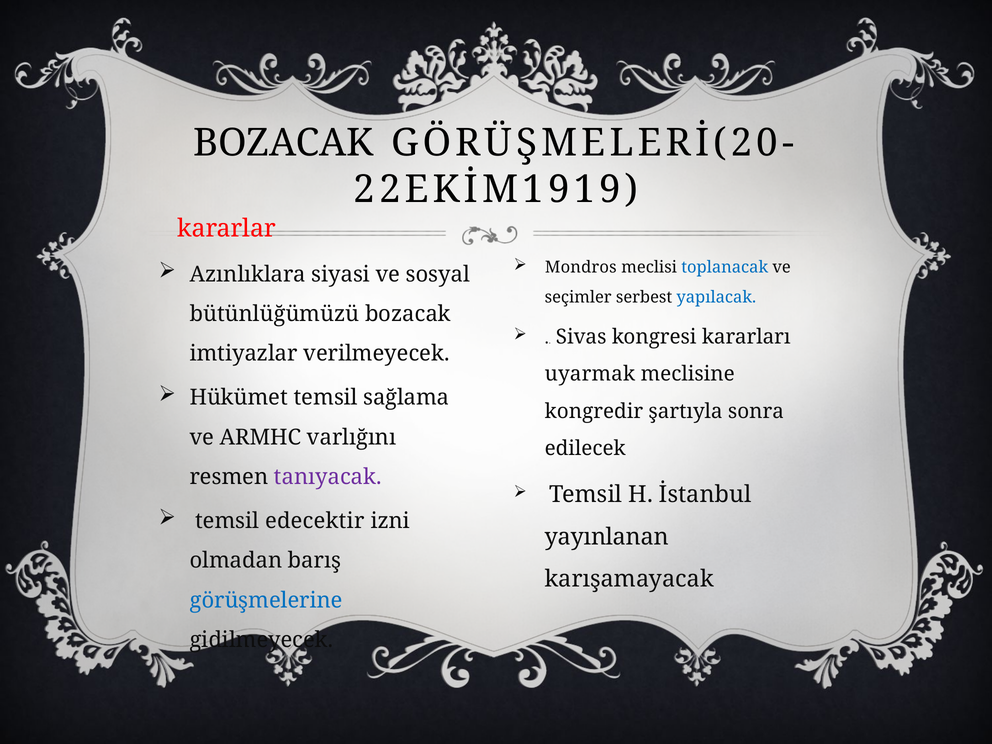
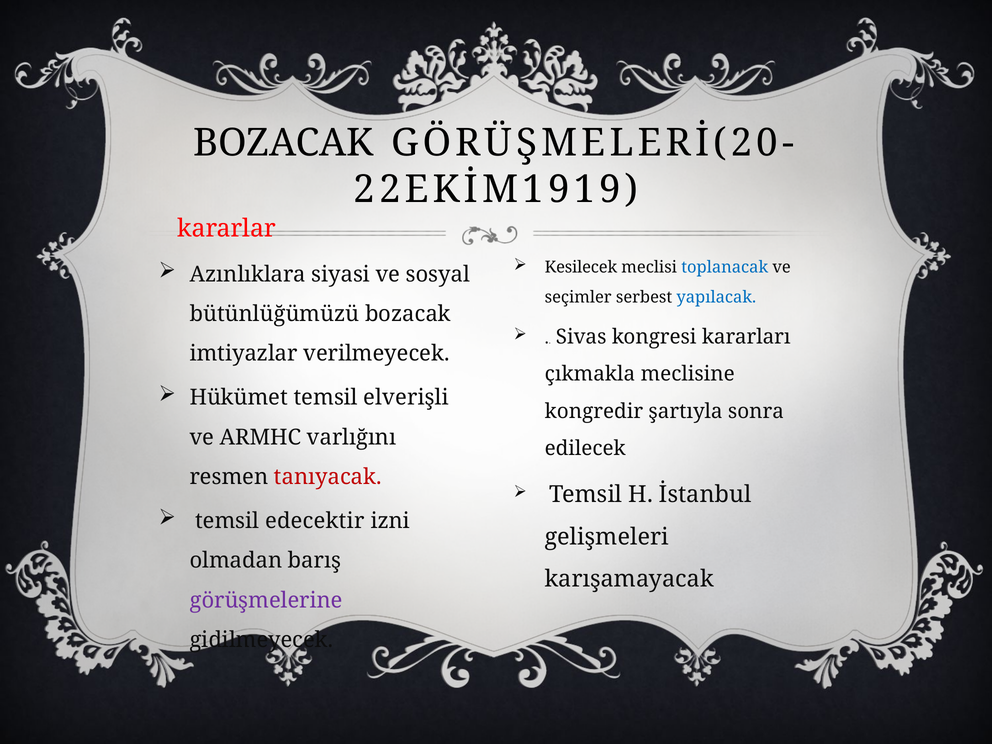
Mondros: Mondros -> Kesilecek (581, 268)
uyarmak: uyarmak -> çıkmakla (590, 374)
sağlama: sağlama -> elverişli (406, 398)
tanıyacak colour: purple -> red (328, 477)
yayınlanan: yayınlanan -> gelişmeleri (607, 537)
görüşmelerine colour: blue -> purple (266, 600)
